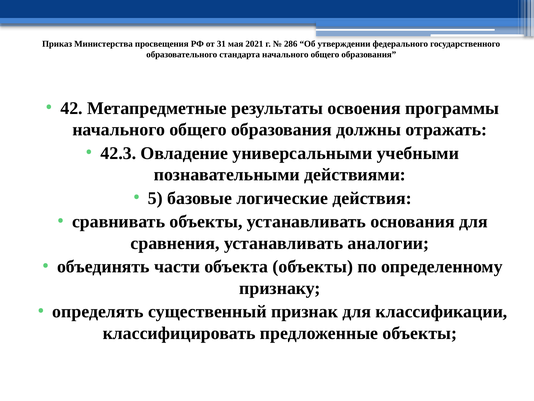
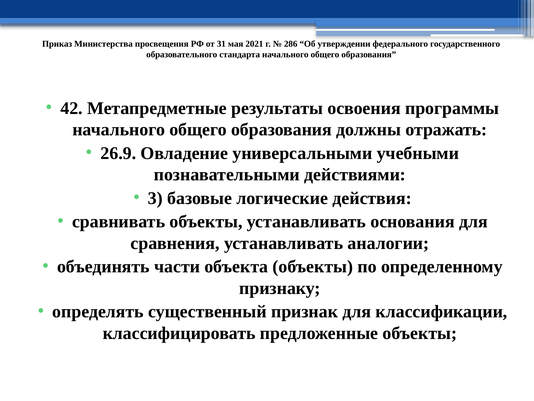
42.3: 42.3 -> 26.9 (118, 153)
5: 5 -> 3 (155, 198)
